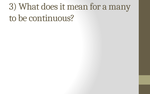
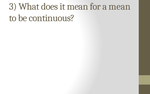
a many: many -> mean (120, 6)
